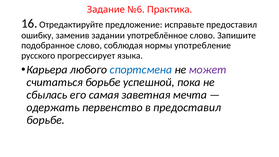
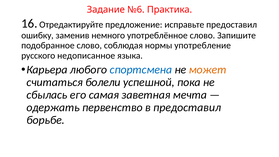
задании: задании -> немного (108, 35)
прогрессирует: прогрессирует -> недописанное (86, 56)
может colour: purple -> orange (208, 70)
считаться борьбе: борьбе -> болели (103, 82)
